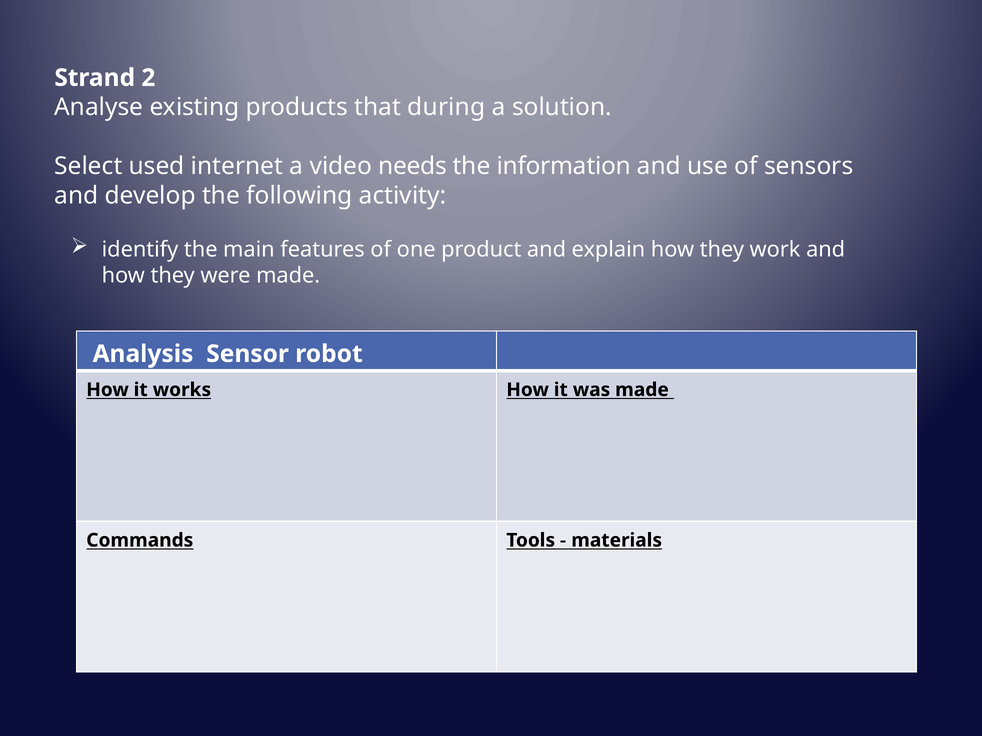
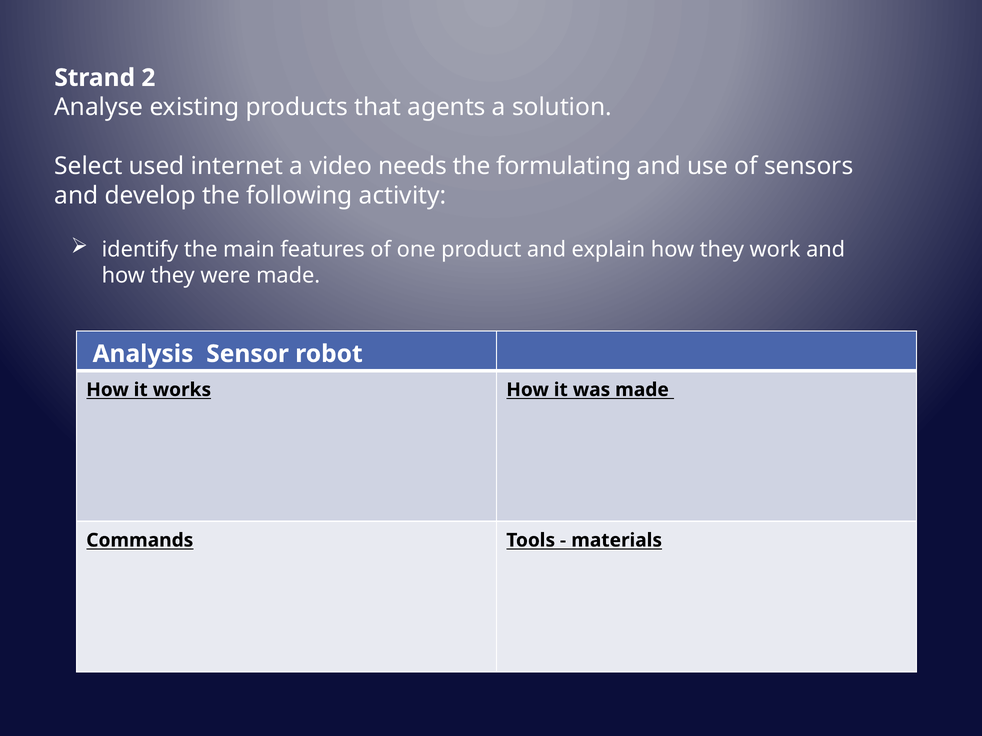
during: during -> agents (446, 107)
information: information -> formulating (564, 166)
